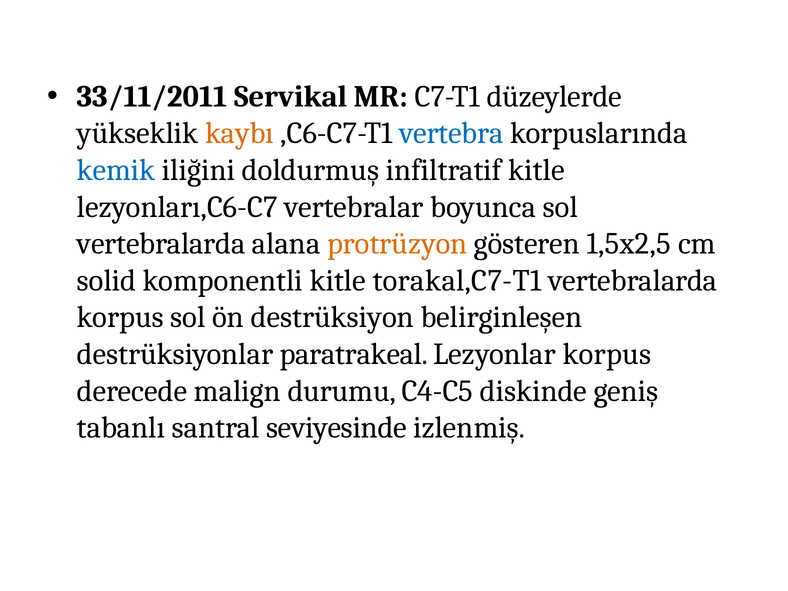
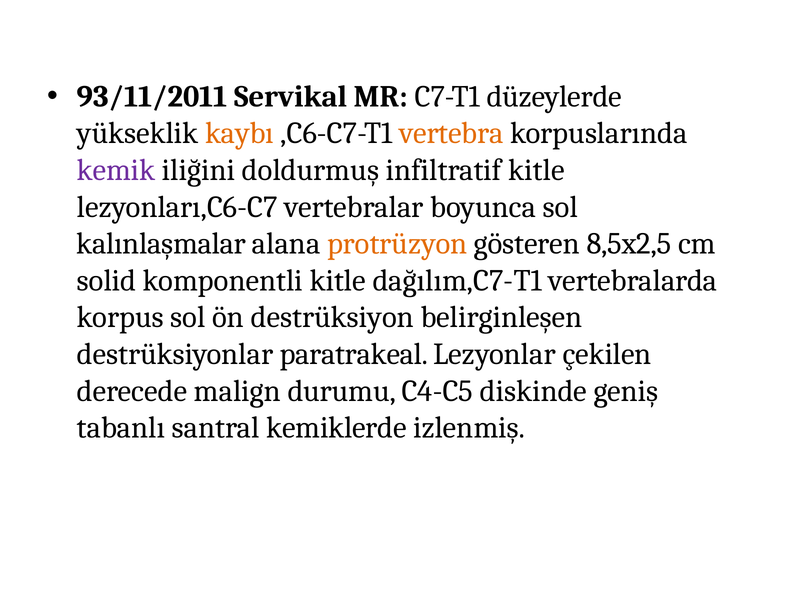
33/11/2011: 33/11/2011 -> 93/11/2011 (152, 97)
vertebra colour: blue -> orange (451, 133)
kemik colour: blue -> purple (116, 170)
vertebralarda: vertebralarda -> kalınlaşmalar (161, 244)
1,5x2,5: 1,5x2,5 -> 8,5x2,5 (629, 244)
torakal,C7-T1: torakal,C7-T1 -> dağılım,C7-T1 (457, 281)
Lezyonlar korpus: korpus -> çekilen (607, 354)
seviyesinde: seviyesinde -> kemiklerde (336, 428)
